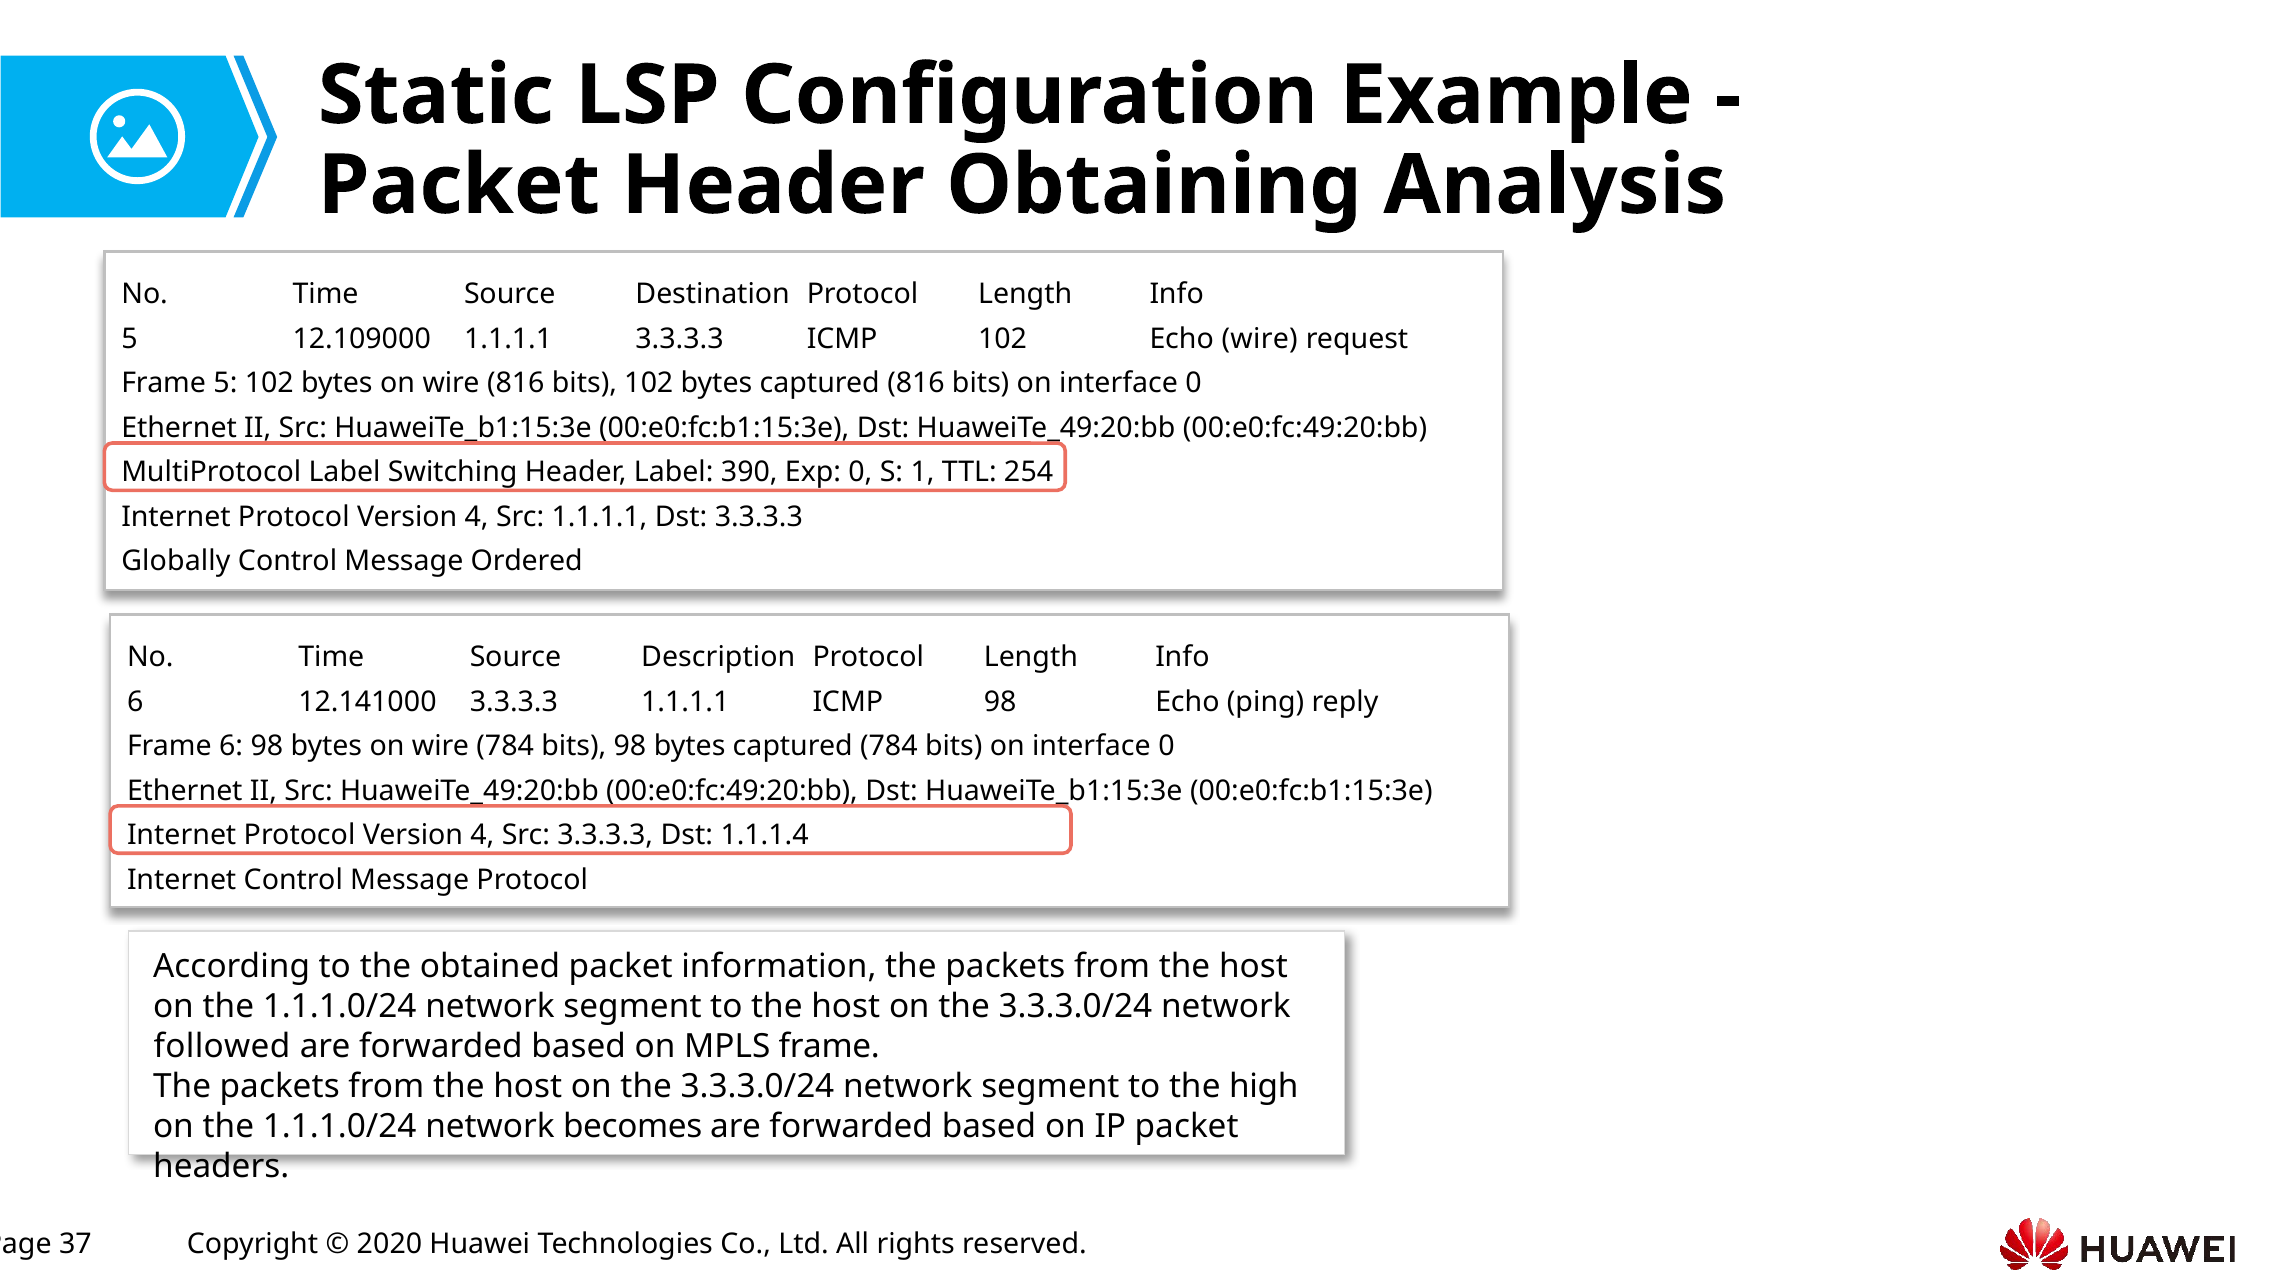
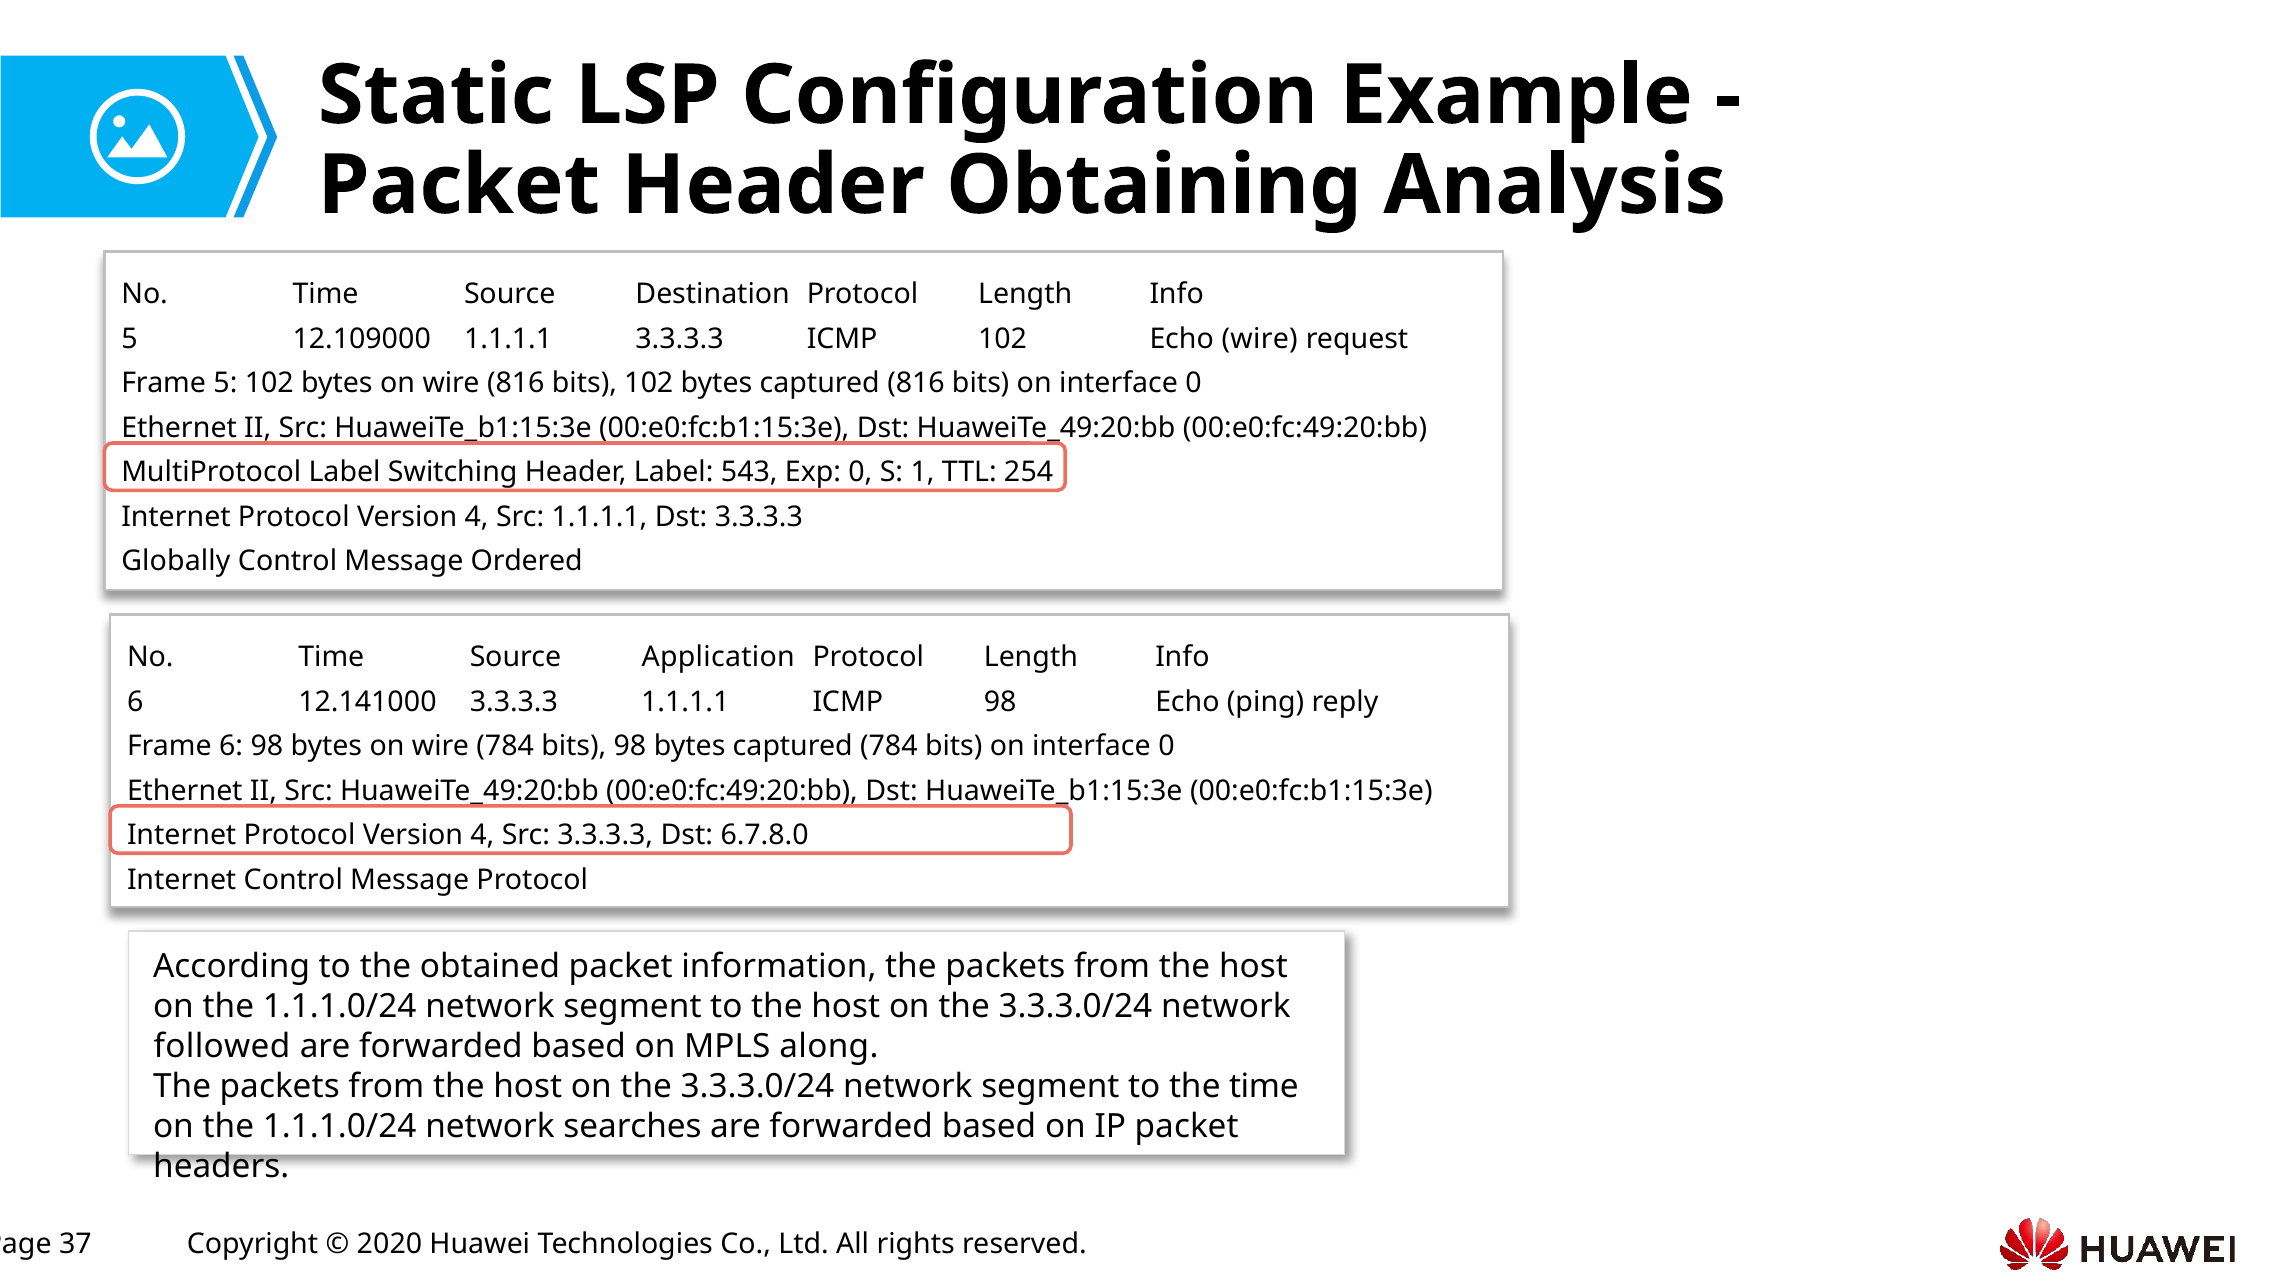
390: 390 -> 543 (749, 473)
Description: Description -> Application (718, 657)
1.1.1.4: 1.1.1.4 -> 6.7.8.0 (765, 836)
MPLS frame: frame -> along (829, 1046)
the high: high -> time (1264, 1086)
becomes: becomes -> searches (633, 1126)
